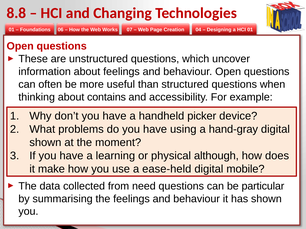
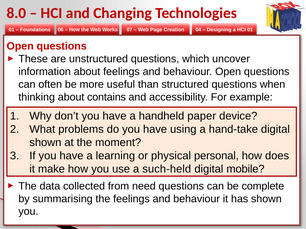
8.8: 8.8 -> 8.0 (16, 13)
picker: picker -> paper (202, 116)
hand-gray: hand-gray -> hand-take (233, 130)
although: although -> personal (216, 156)
ease-held: ease-held -> such-held (167, 169)
particular: particular -> complete (263, 186)
